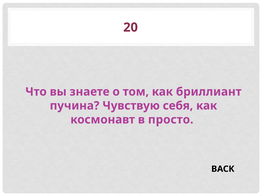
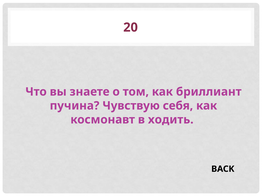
просто: просто -> ходить (171, 120)
